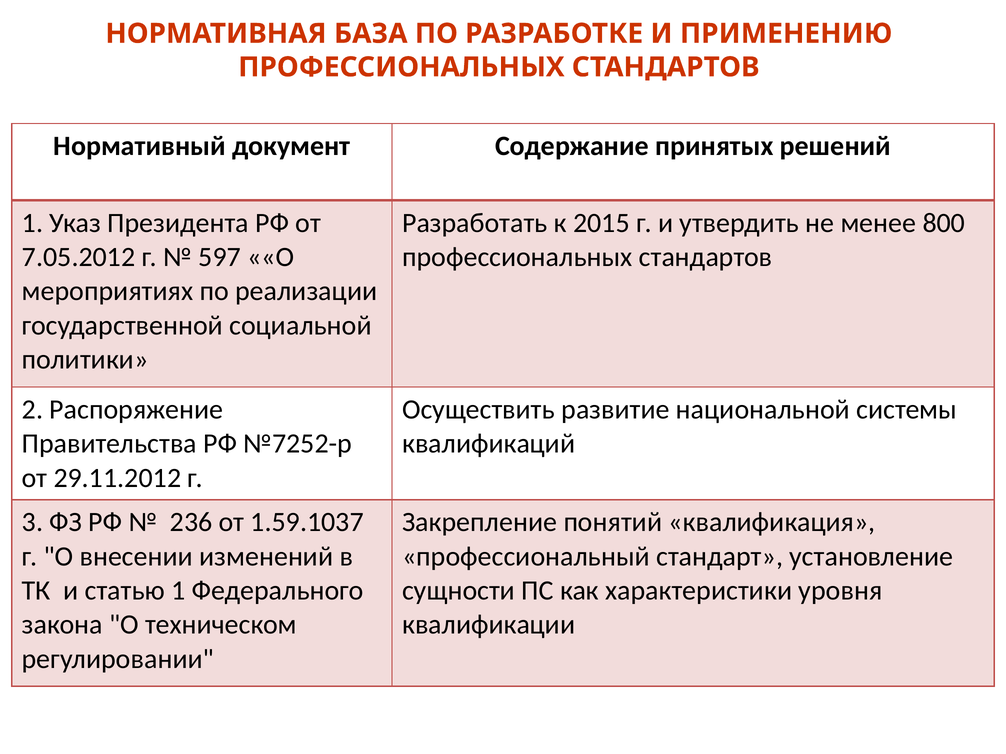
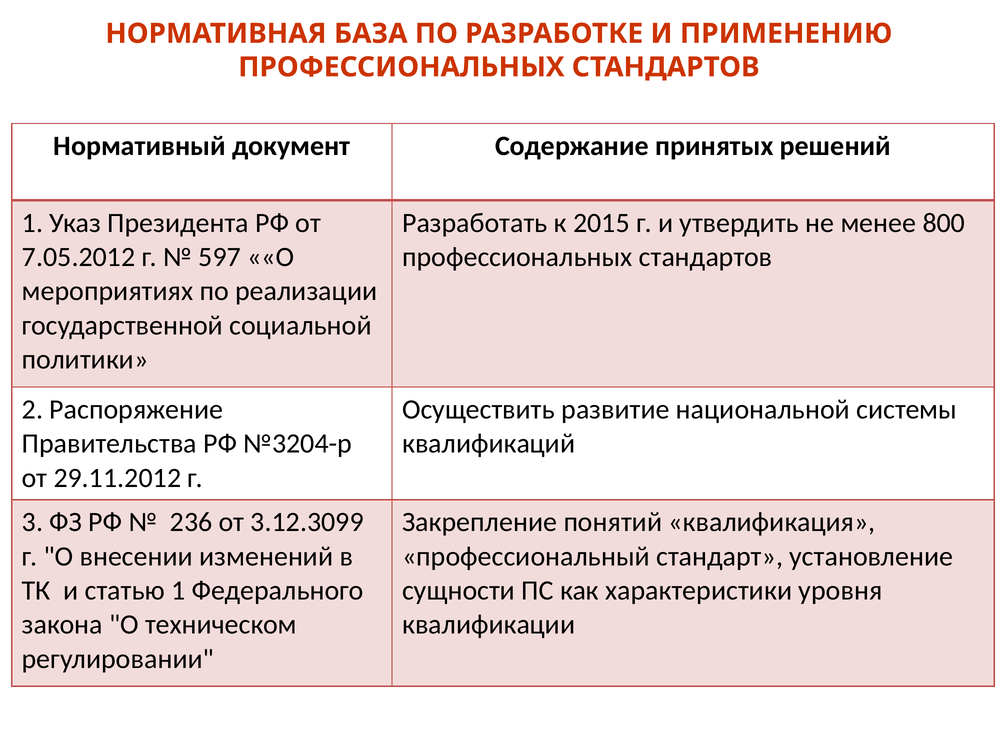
№7252-р: №7252-р -> №3204-р (298, 444)
1.59.1037: 1.59.1037 -> 3.12.3099 (307, 522)
